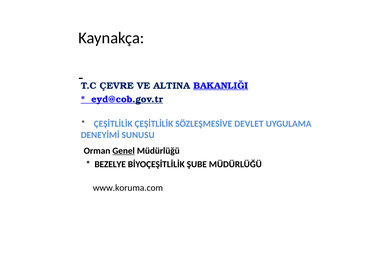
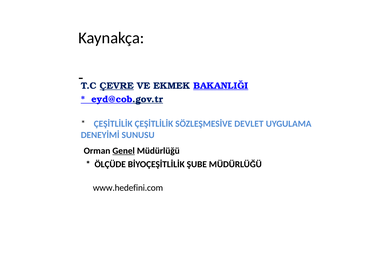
ÇEVRE underline: none -> present (117, 86)
ALTINA: ALTINA -> EKMEK (172, 86)
BEZELYE: BEZELYE -> ÖLÇÜDE (110, 164)
www.koruma.com: www.koruma.com -> www.hedefini.com (128, 188)
